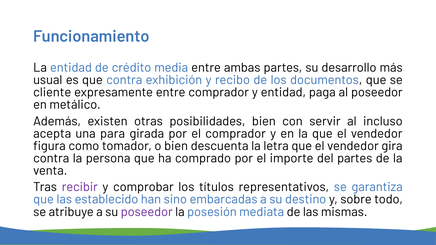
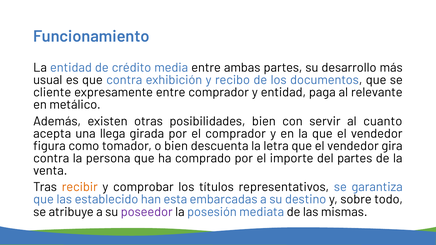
al poseedor: poseedor -> relevante (377, 93)
incluso: incluso -> cuanto (383, 121)
para: para -> llega (113, 134)
recibir colour: purple -> orange (80, 187)
sino: sino -> esta (175, 200)
